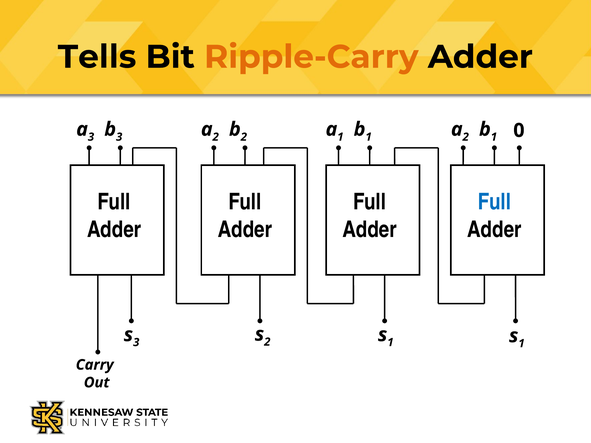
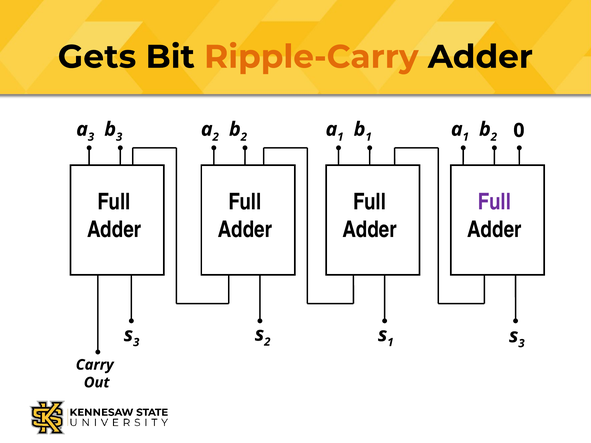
Tells: Tells -> Gets (97, 57)
2: 2 -> 1 (466, 137)
1: 1 -> 2 (494, 137)
Full colour: blue -> purple (494, 202)
1: 1 -> 3 (521, 344)
